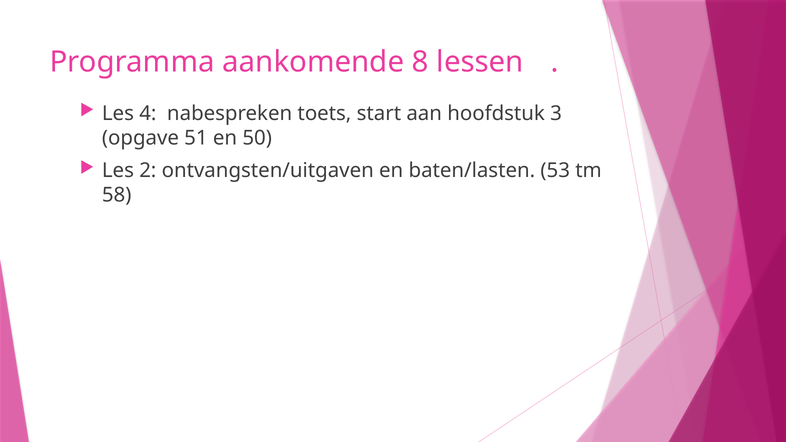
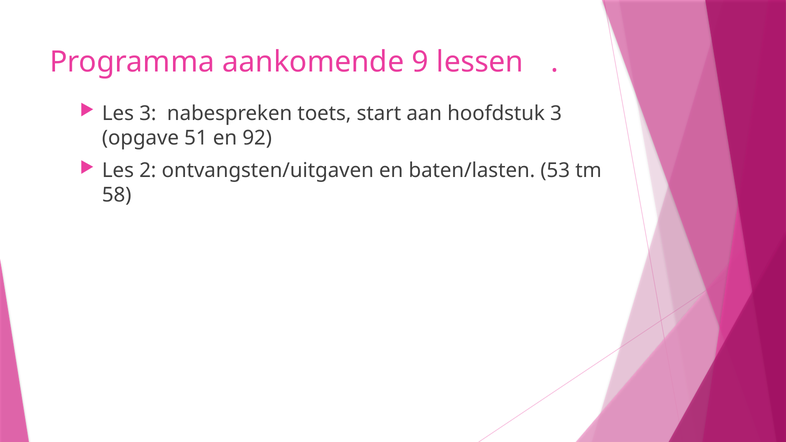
8: 8 -> 9 (420, 62)
Les 4: 4 -> 3 (148, 113)
50: 50 -> 92 (257, 138)
